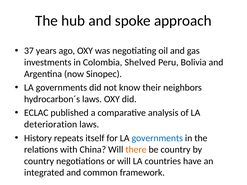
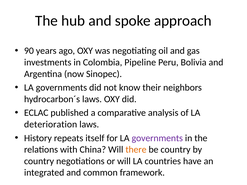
37: 37 -> 90 (29, 51)
Shelved: Shelved -> Pipeline (140, 62)
governments colour: blue -> purple (157, 138)
